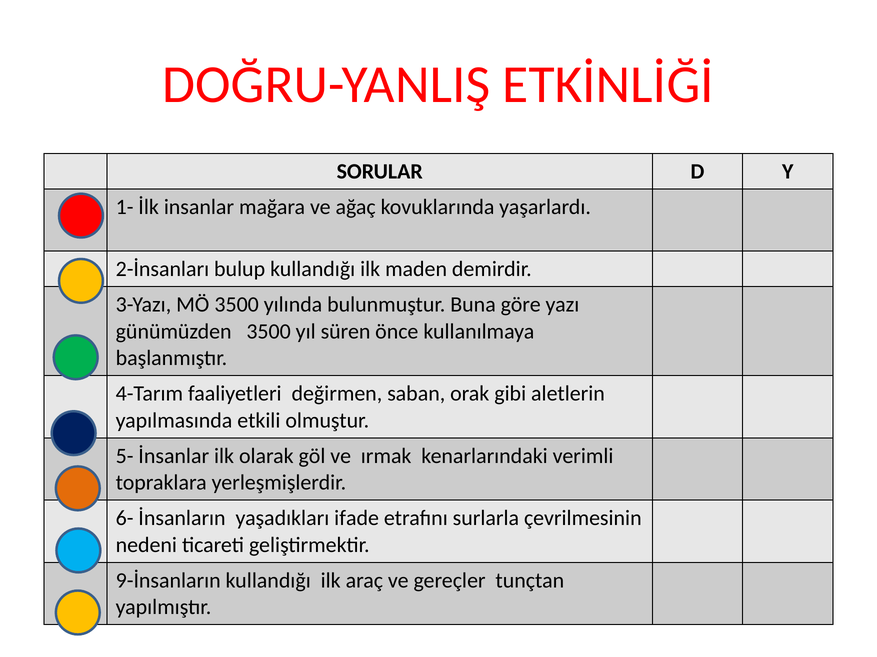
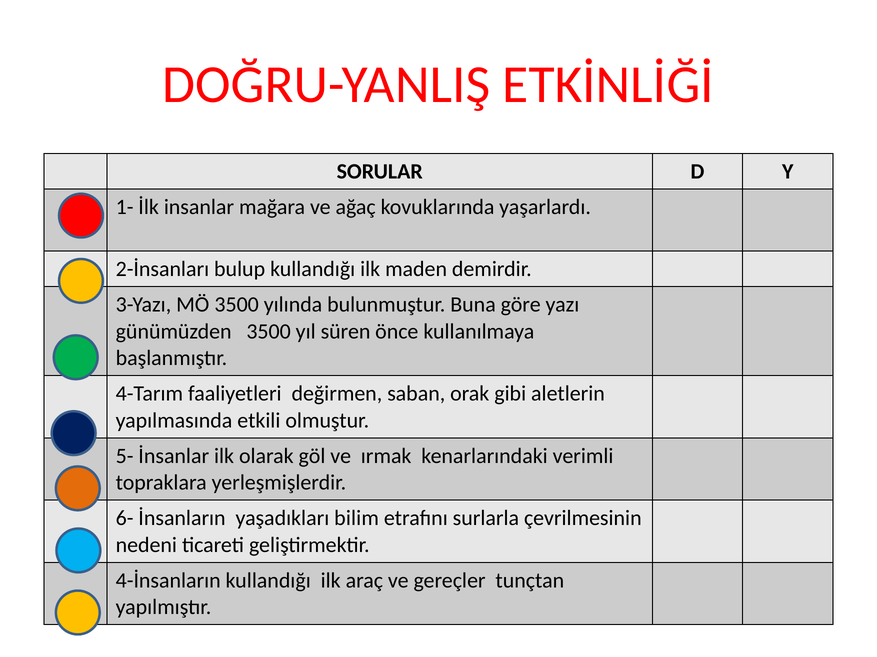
ifade: ifade -> bilim (357, 519)
9-İnsanların: 9-İnsanların -> 4-İnsanların (168, 581)
